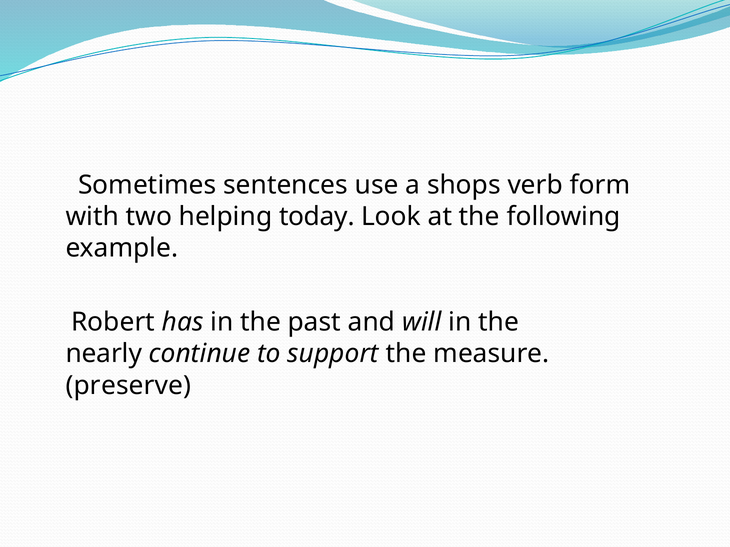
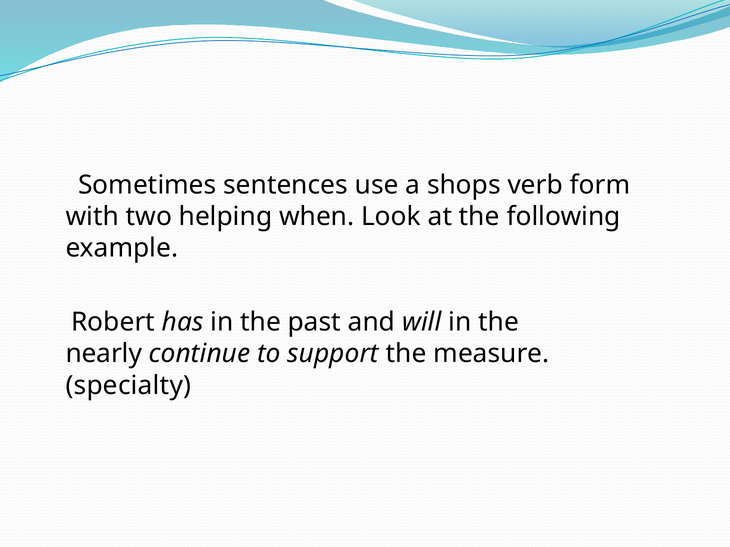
today: today -> when (317, 217)
preserve: preserve -> specialty (128, 386)
